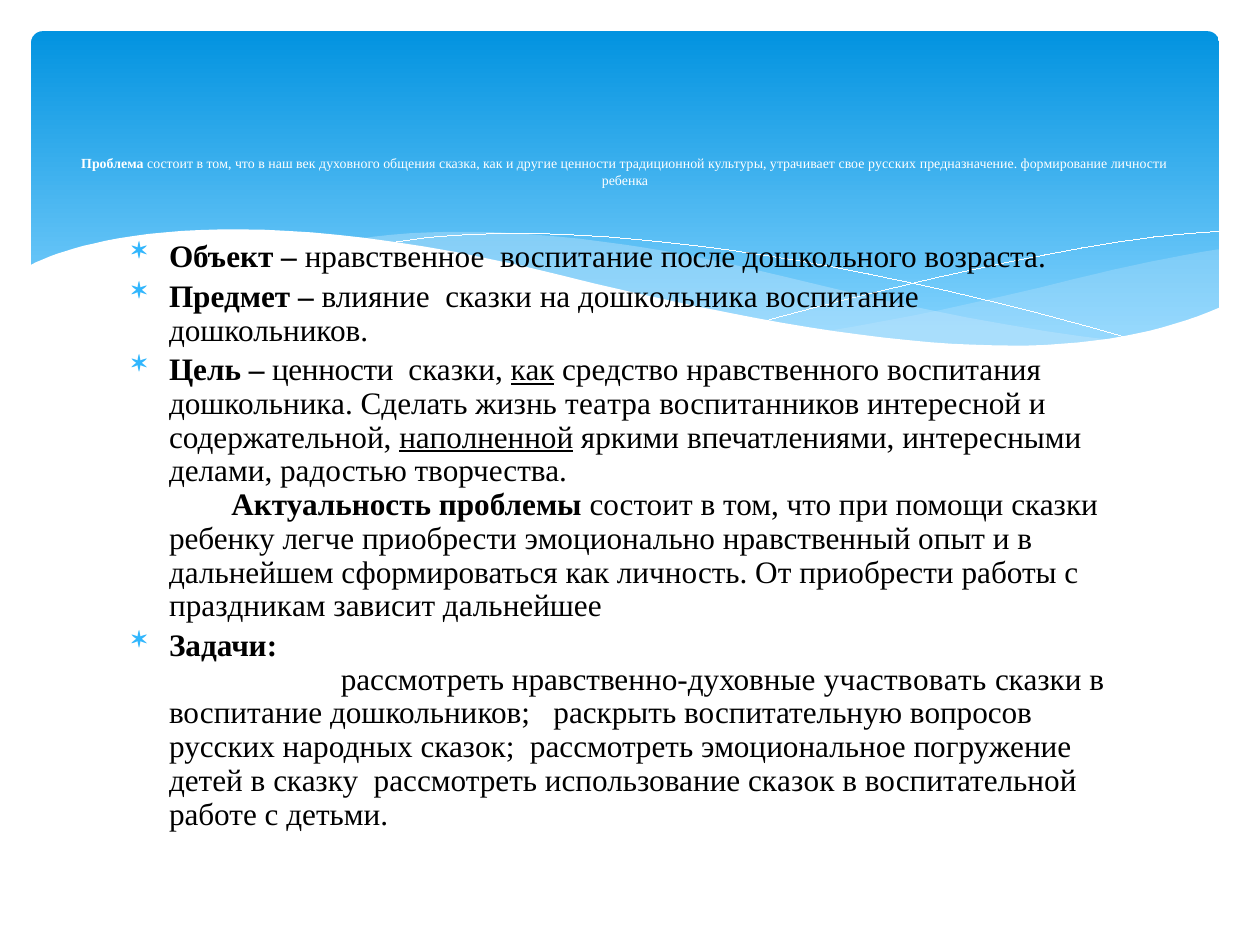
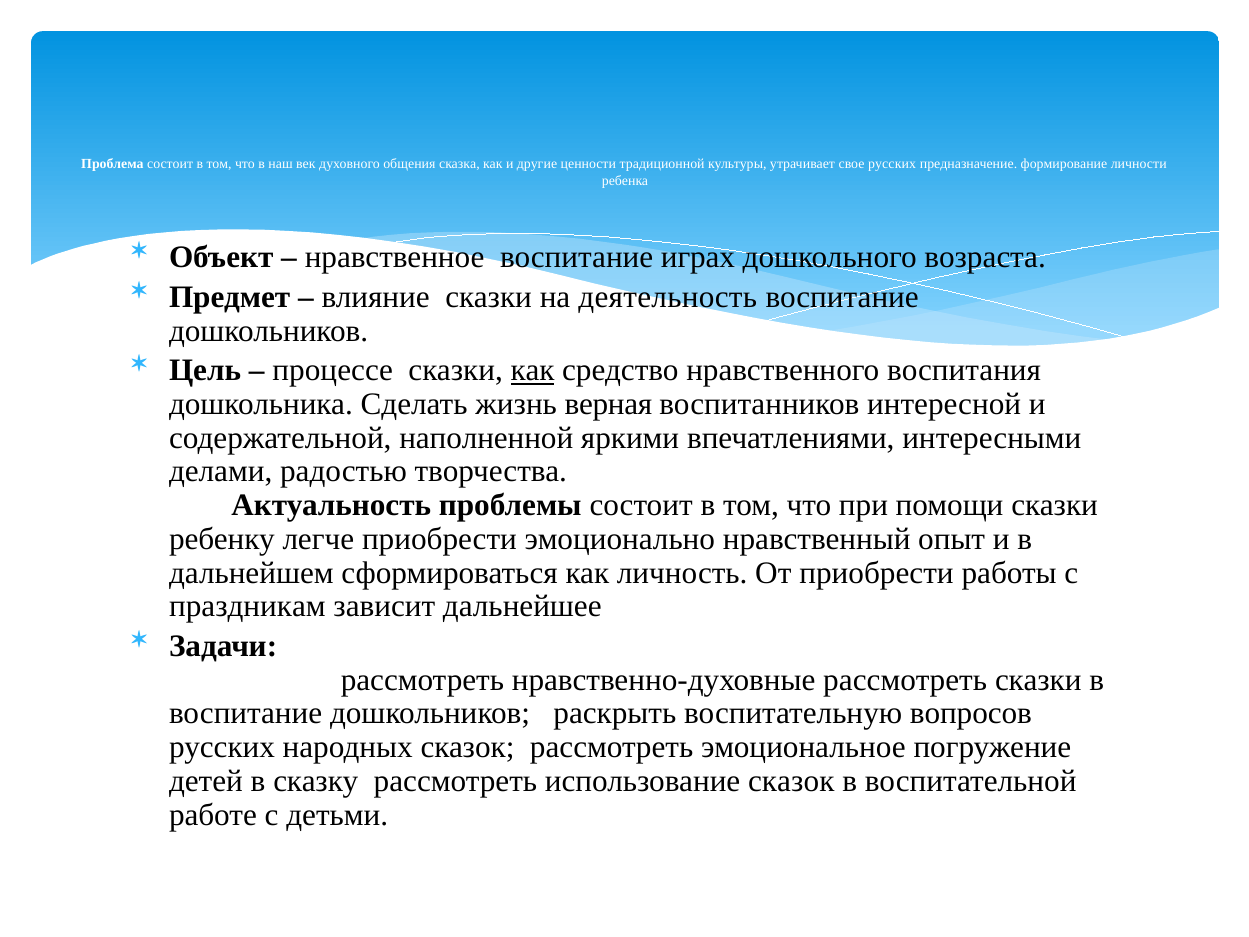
после: после -> играх (698, 257)
на дошкольника: дошкольника -> деятельность (668, 297)
ценности: ценности -> процессе (333, 370)
театра: театра -> верная (608, 404)
наполненной underline: present -> none (486, 438)
нравственно-духовные участвовать: участвовать -> рассмотреть (905, 680)
